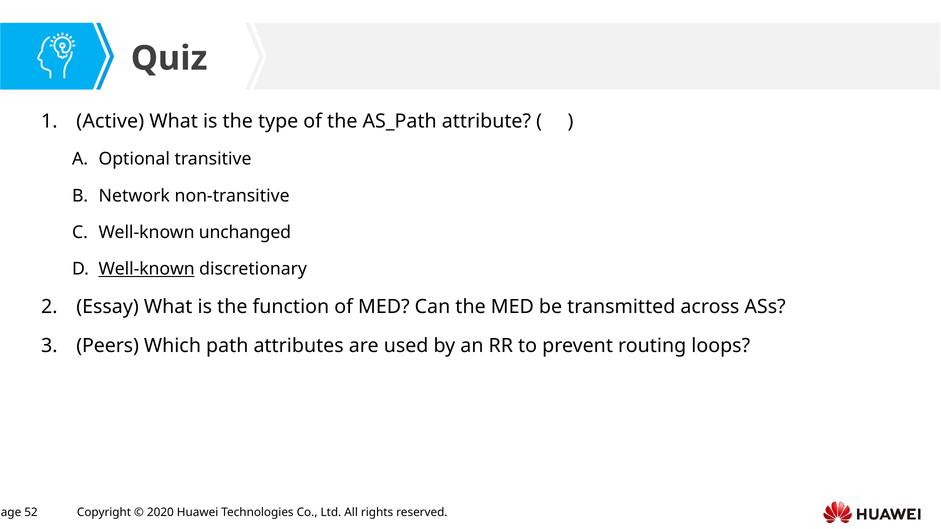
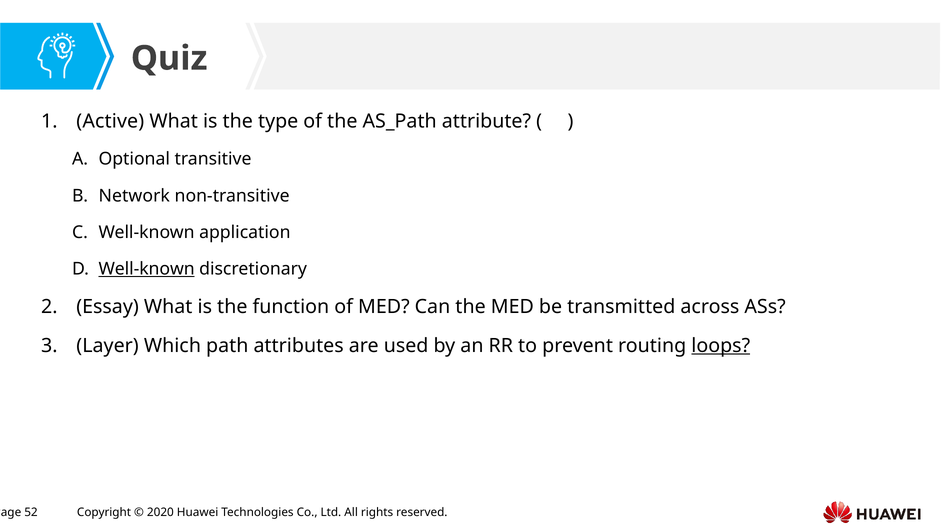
unchanged: unchanged -> application (245, 233)
Peers: Peers -> Layer (108, 346)
loops underline: none -> present (721, 346)
